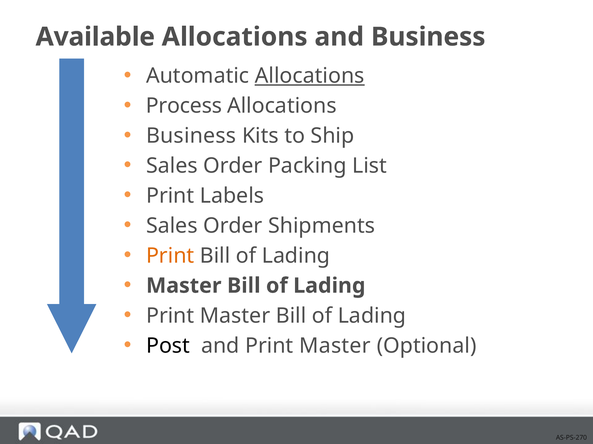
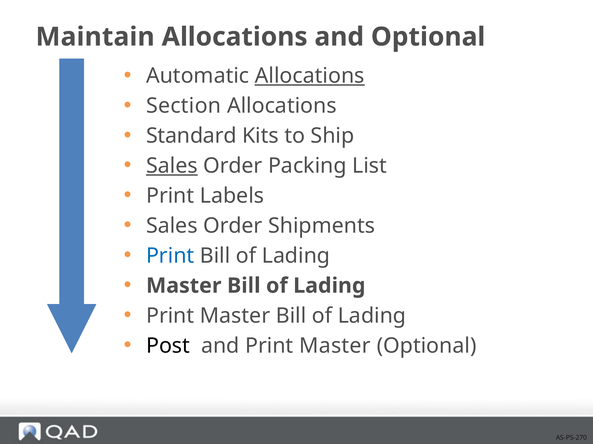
Available: Available -> Maintain (95, 37)
and Business: Business -> Optional (428, 37)
Process: Process -> Section (184, 106)
Business: Business -> Standard (191, 136)
Sales underline: none -> present (172, 166)
Print colour: orange -> blue (170, 256)
